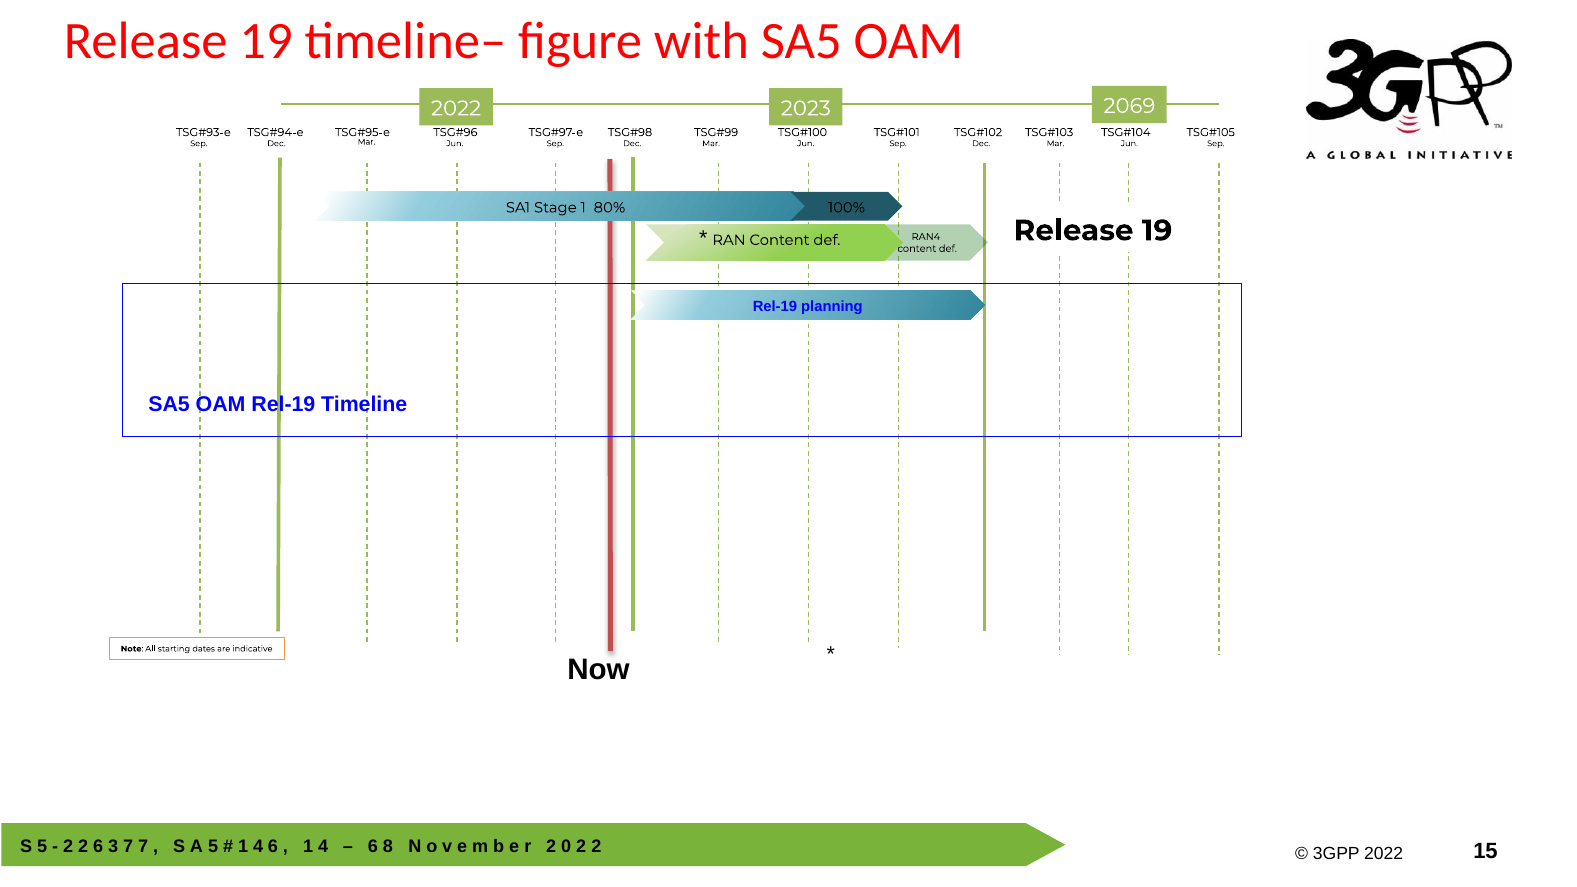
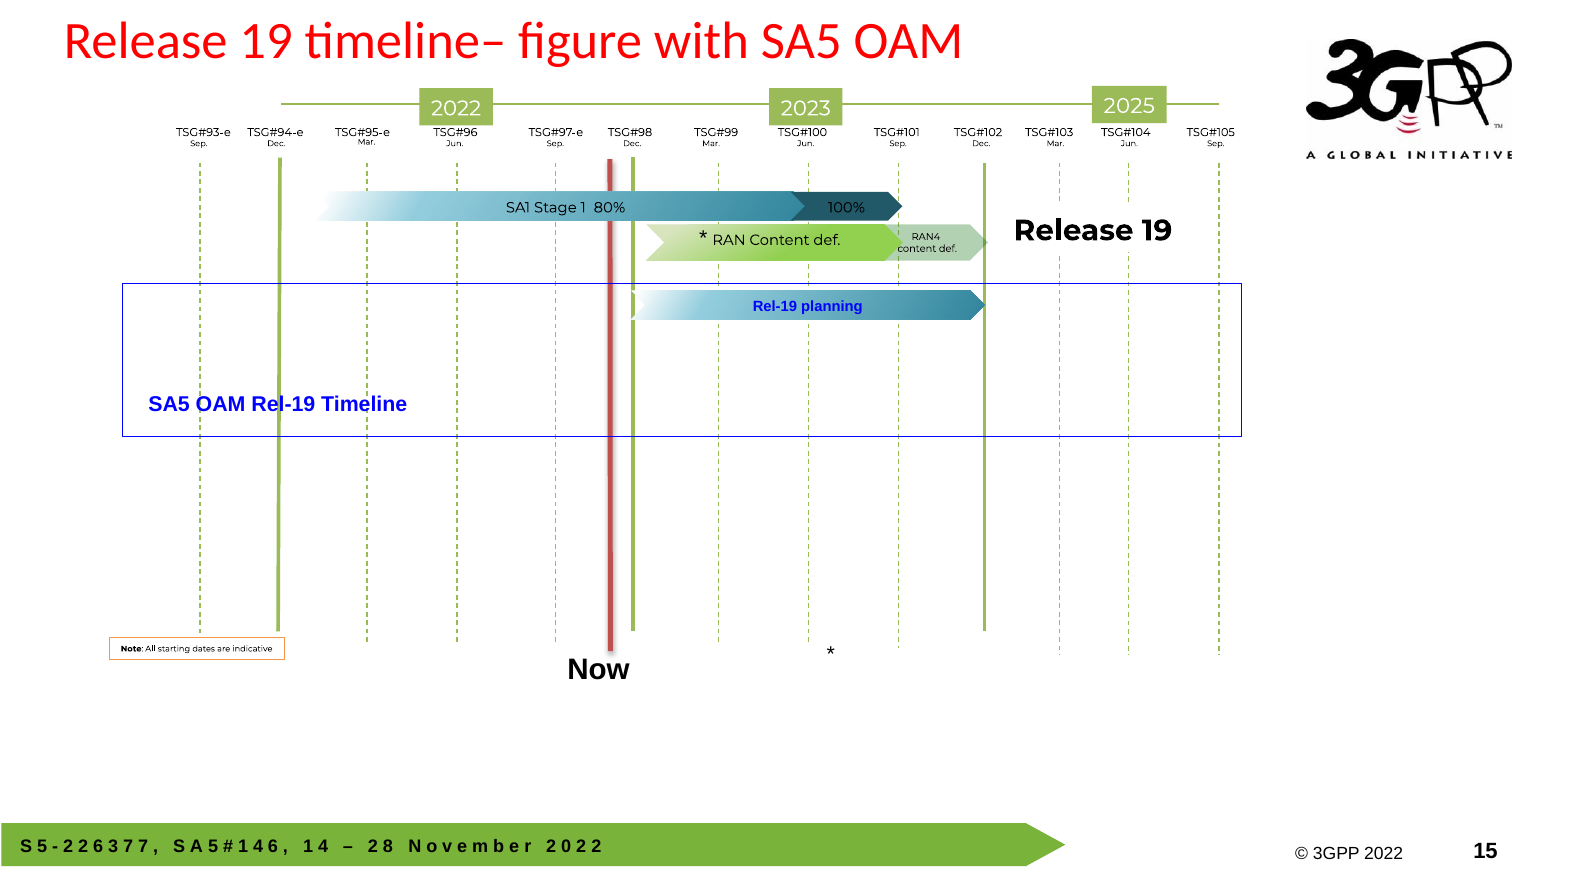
2069: 2069 -> 2025 (1129, 106)
6: 6 -> 2 (373, 847)
